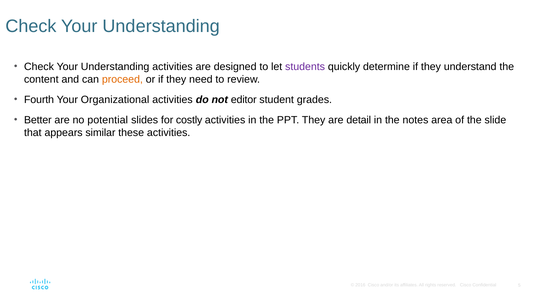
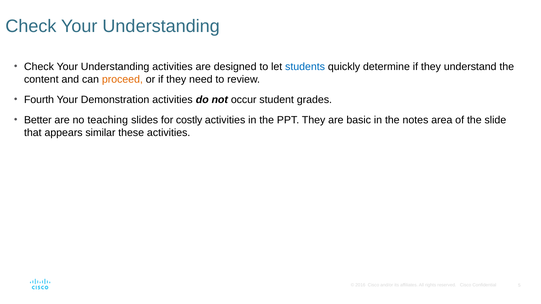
students colour: purple -> blue (305, 67)
Organizational: Organizational -> Demonstration (115, 100)
editor: editor -> occur (244, 100)
potential: potential -> teaching (108, 120)
detail: detail -> basic (359, 120)
